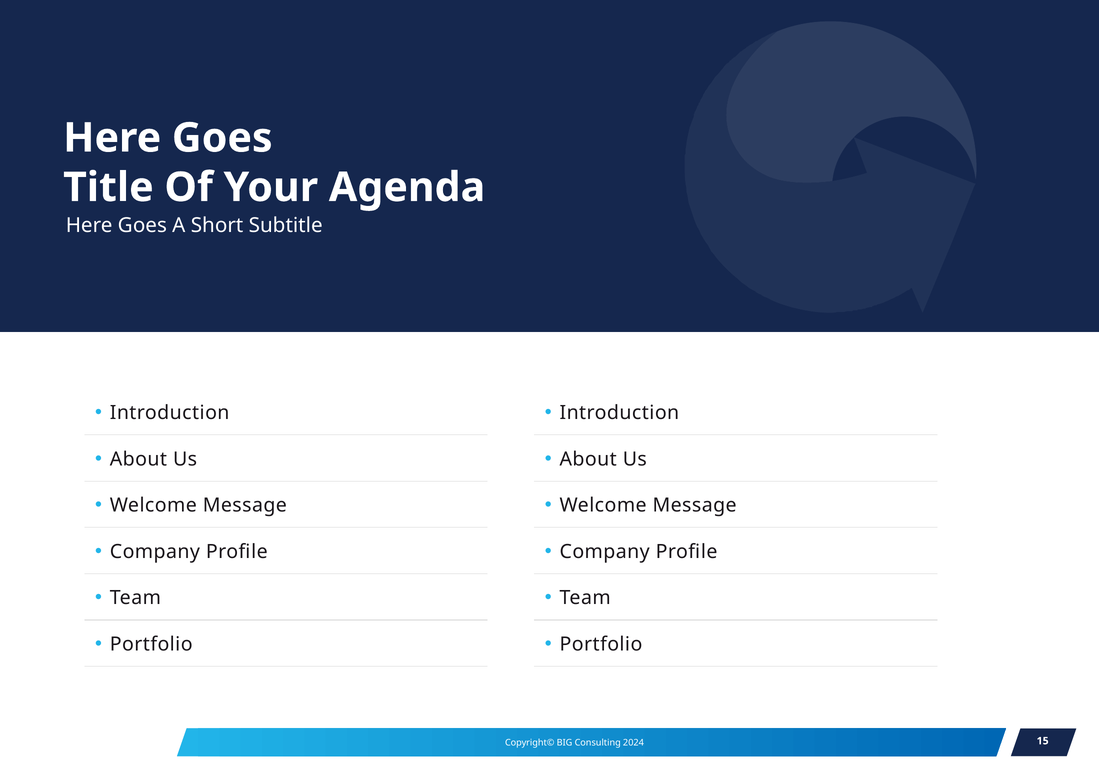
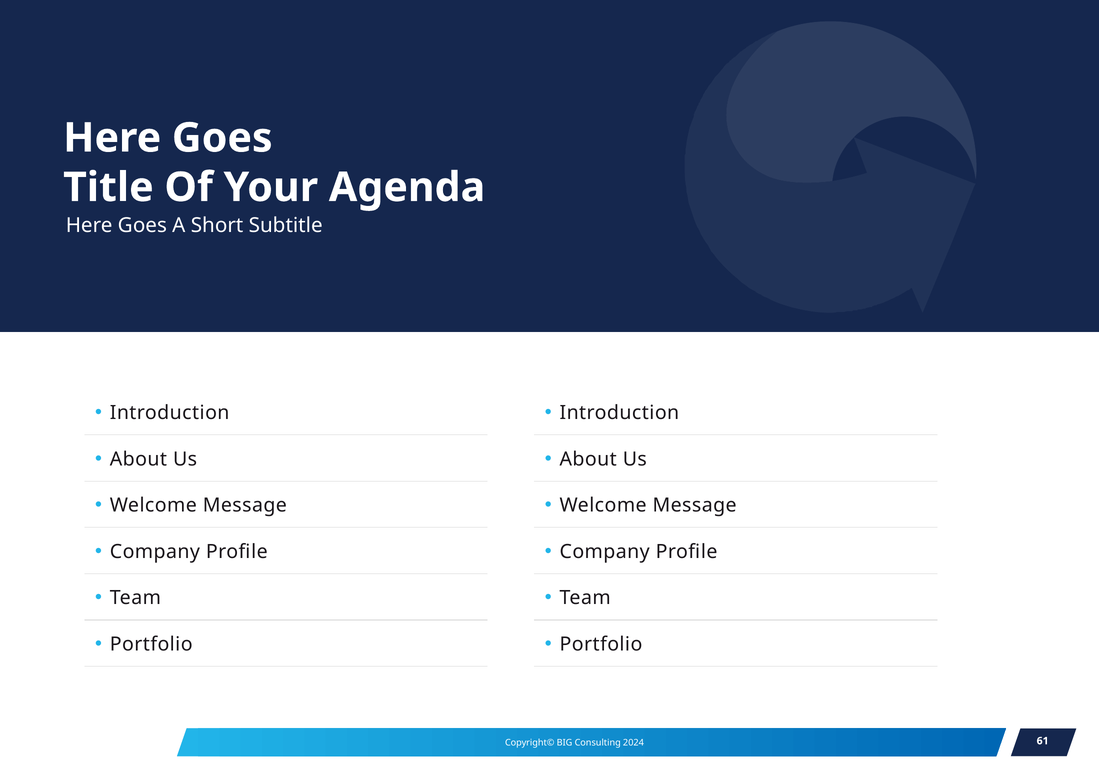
15: 15 -> 61 (1043, 741)
